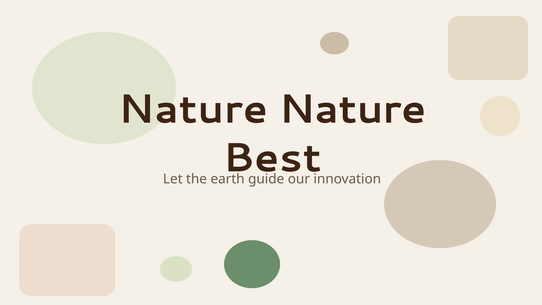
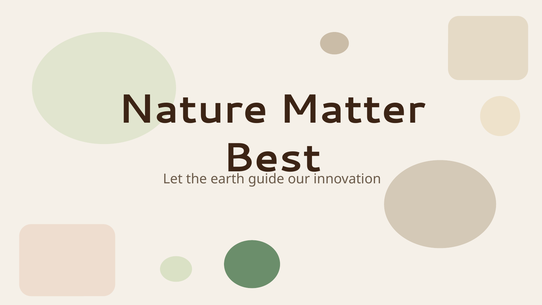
Nature Nature: Nature -> Matter (352, 109)
